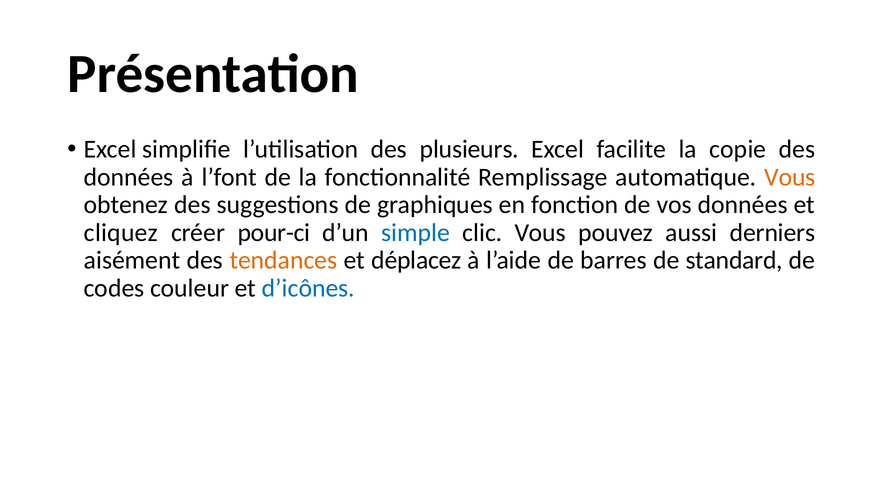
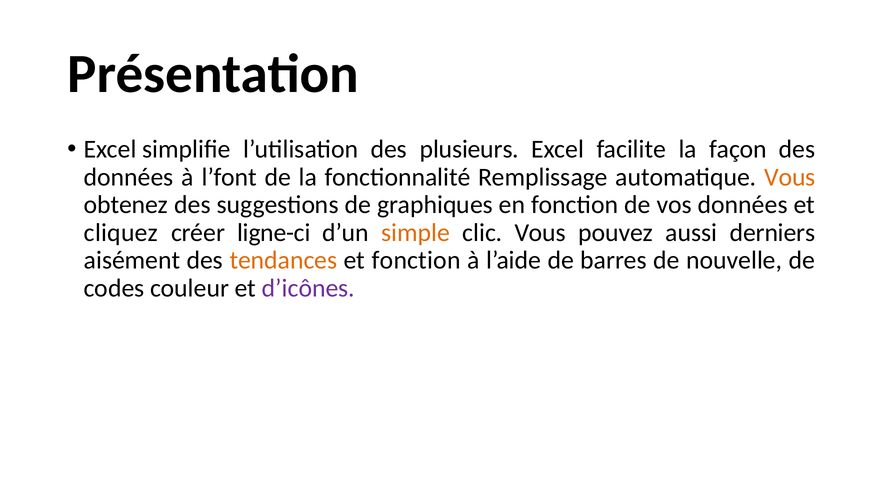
copie: copie -> façon (738, 149)
pour-ci: pour-ci -> ligne-ci (274, 233)
simple colour: blue -> orange (416, 233)
et déplacez: déplacez -> fonction (416, 260)
standard: standard -> nouvelle (734, 260)
d’icônes colour: blue -> purple (308, 288)
